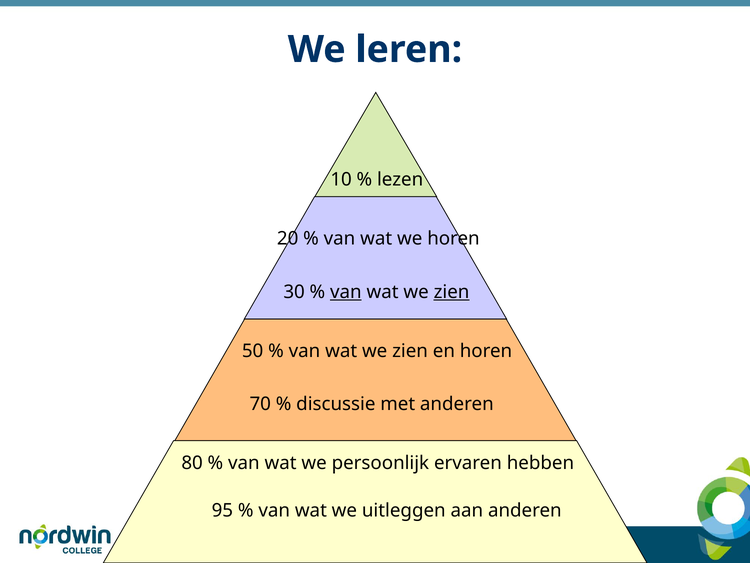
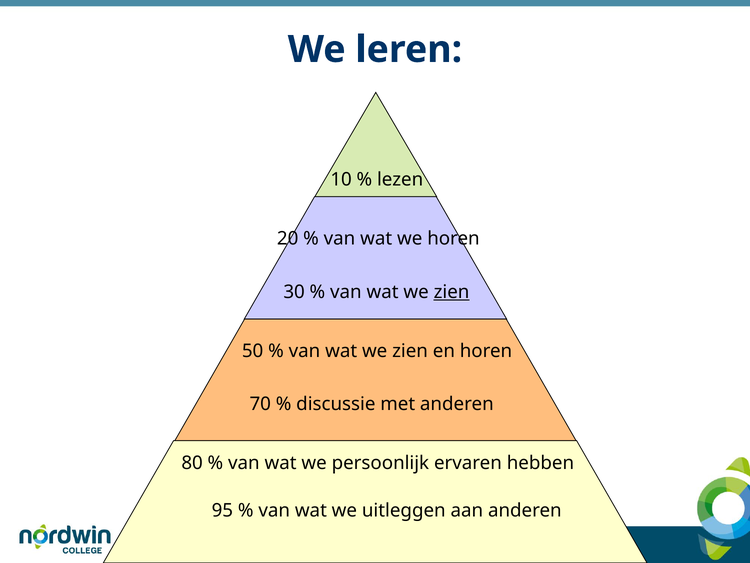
van underline: present -> none (346, 292)
